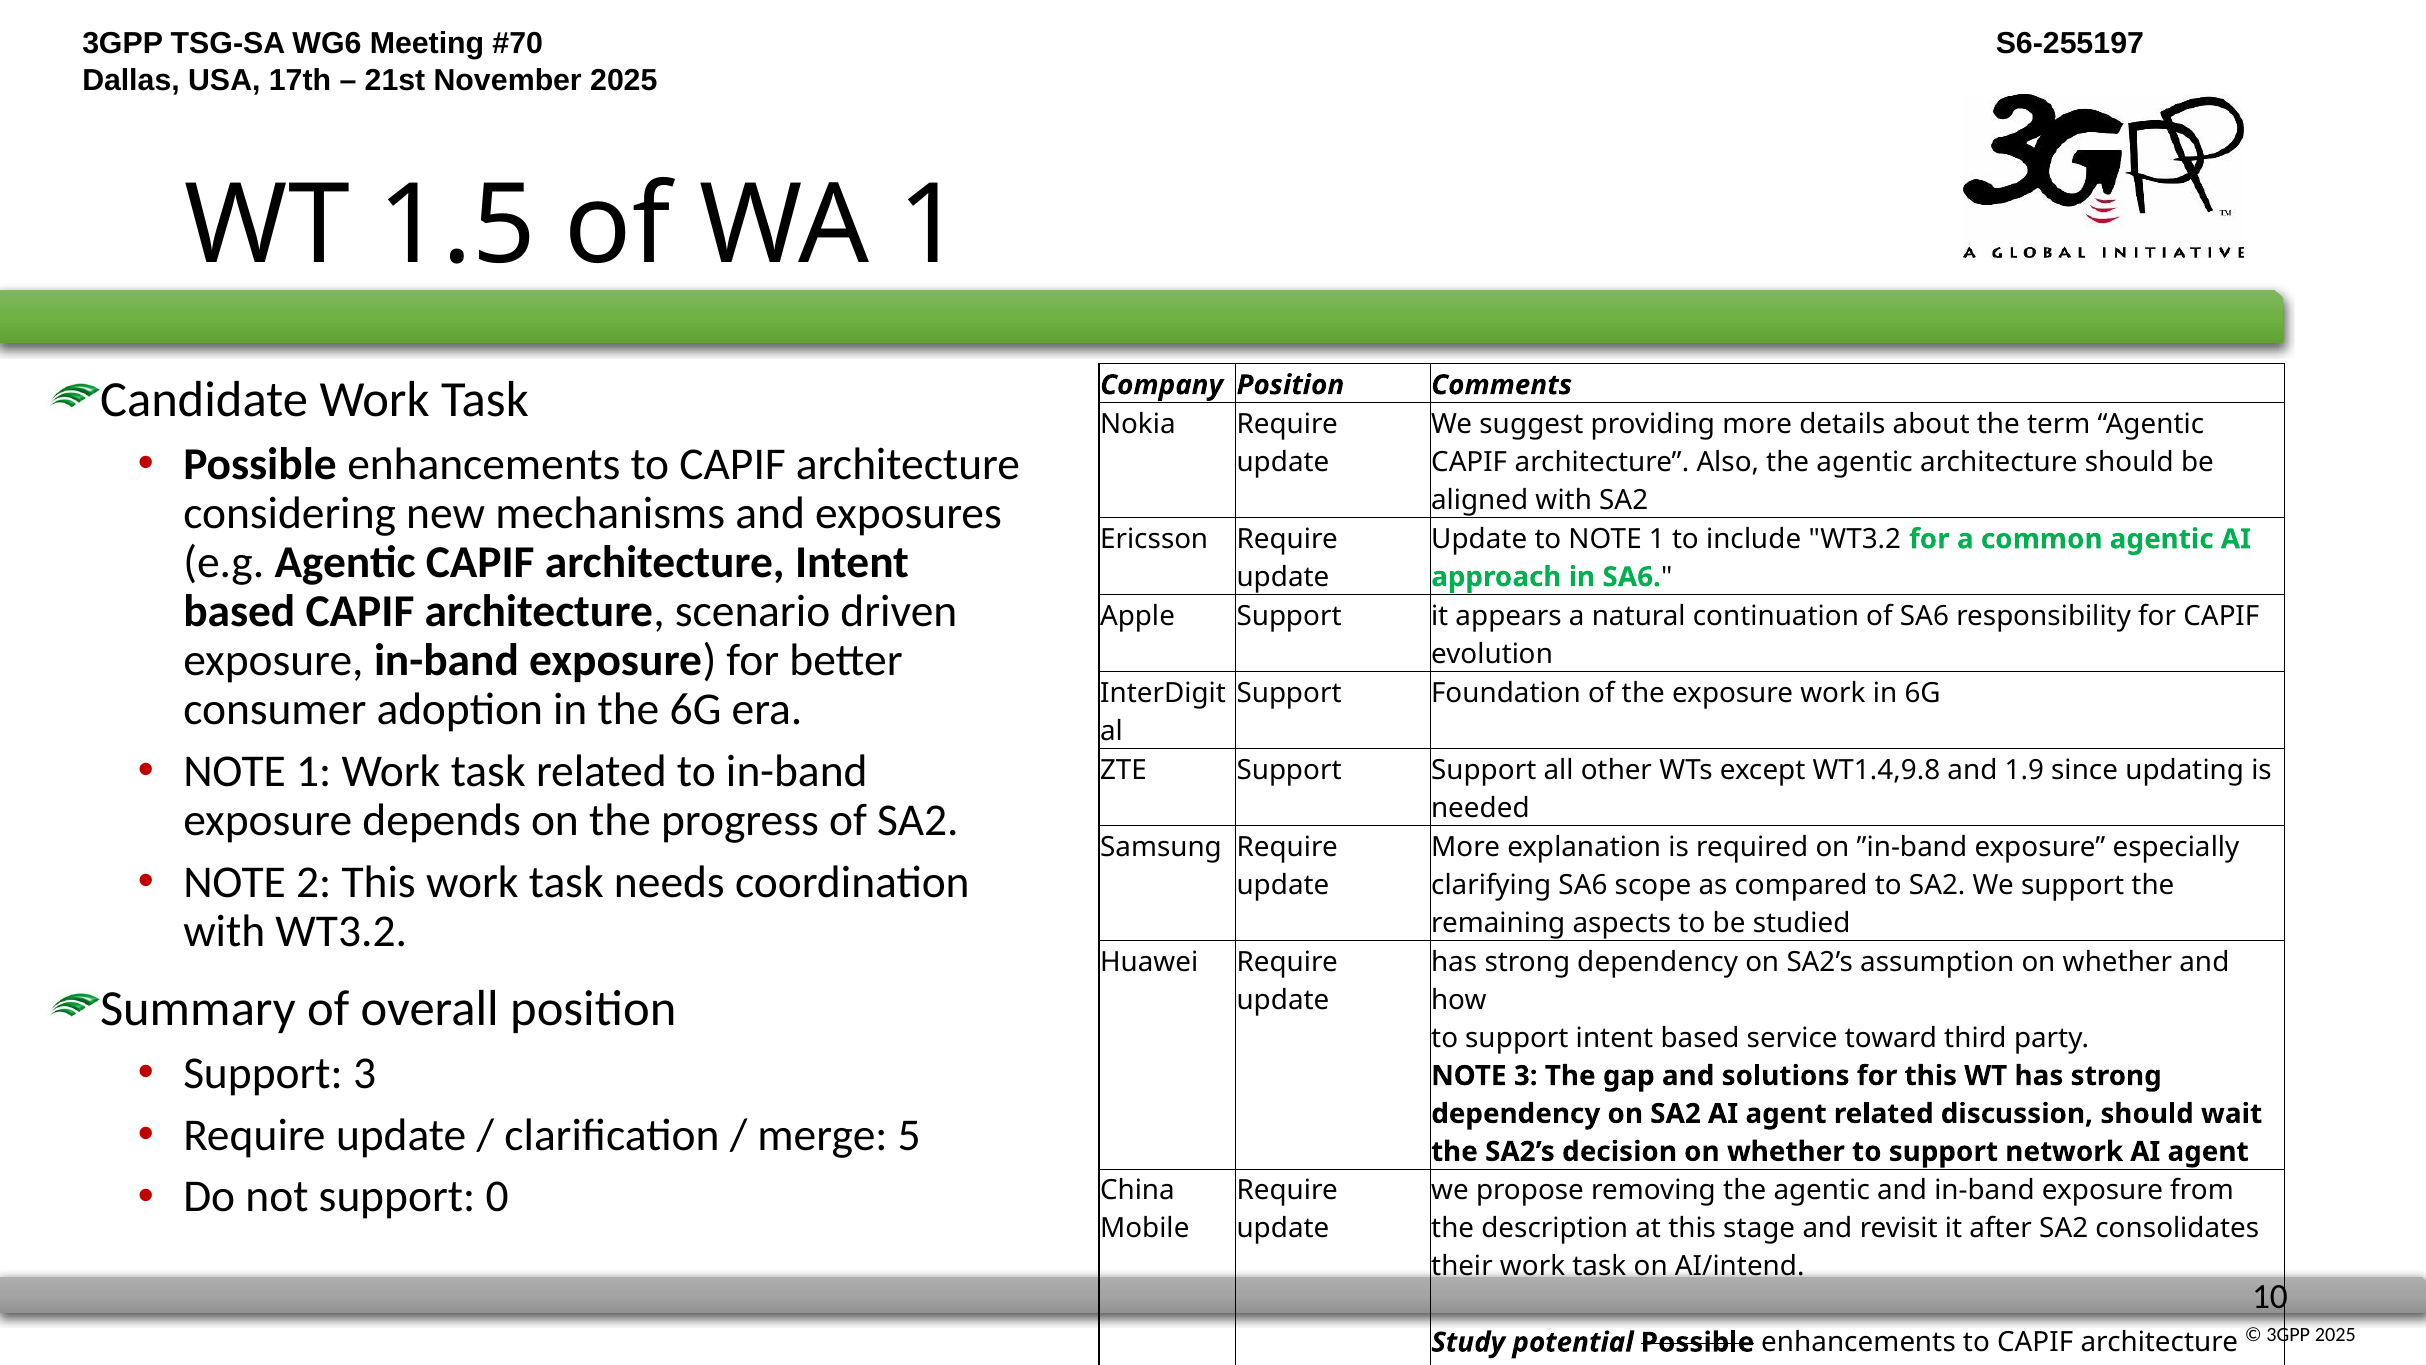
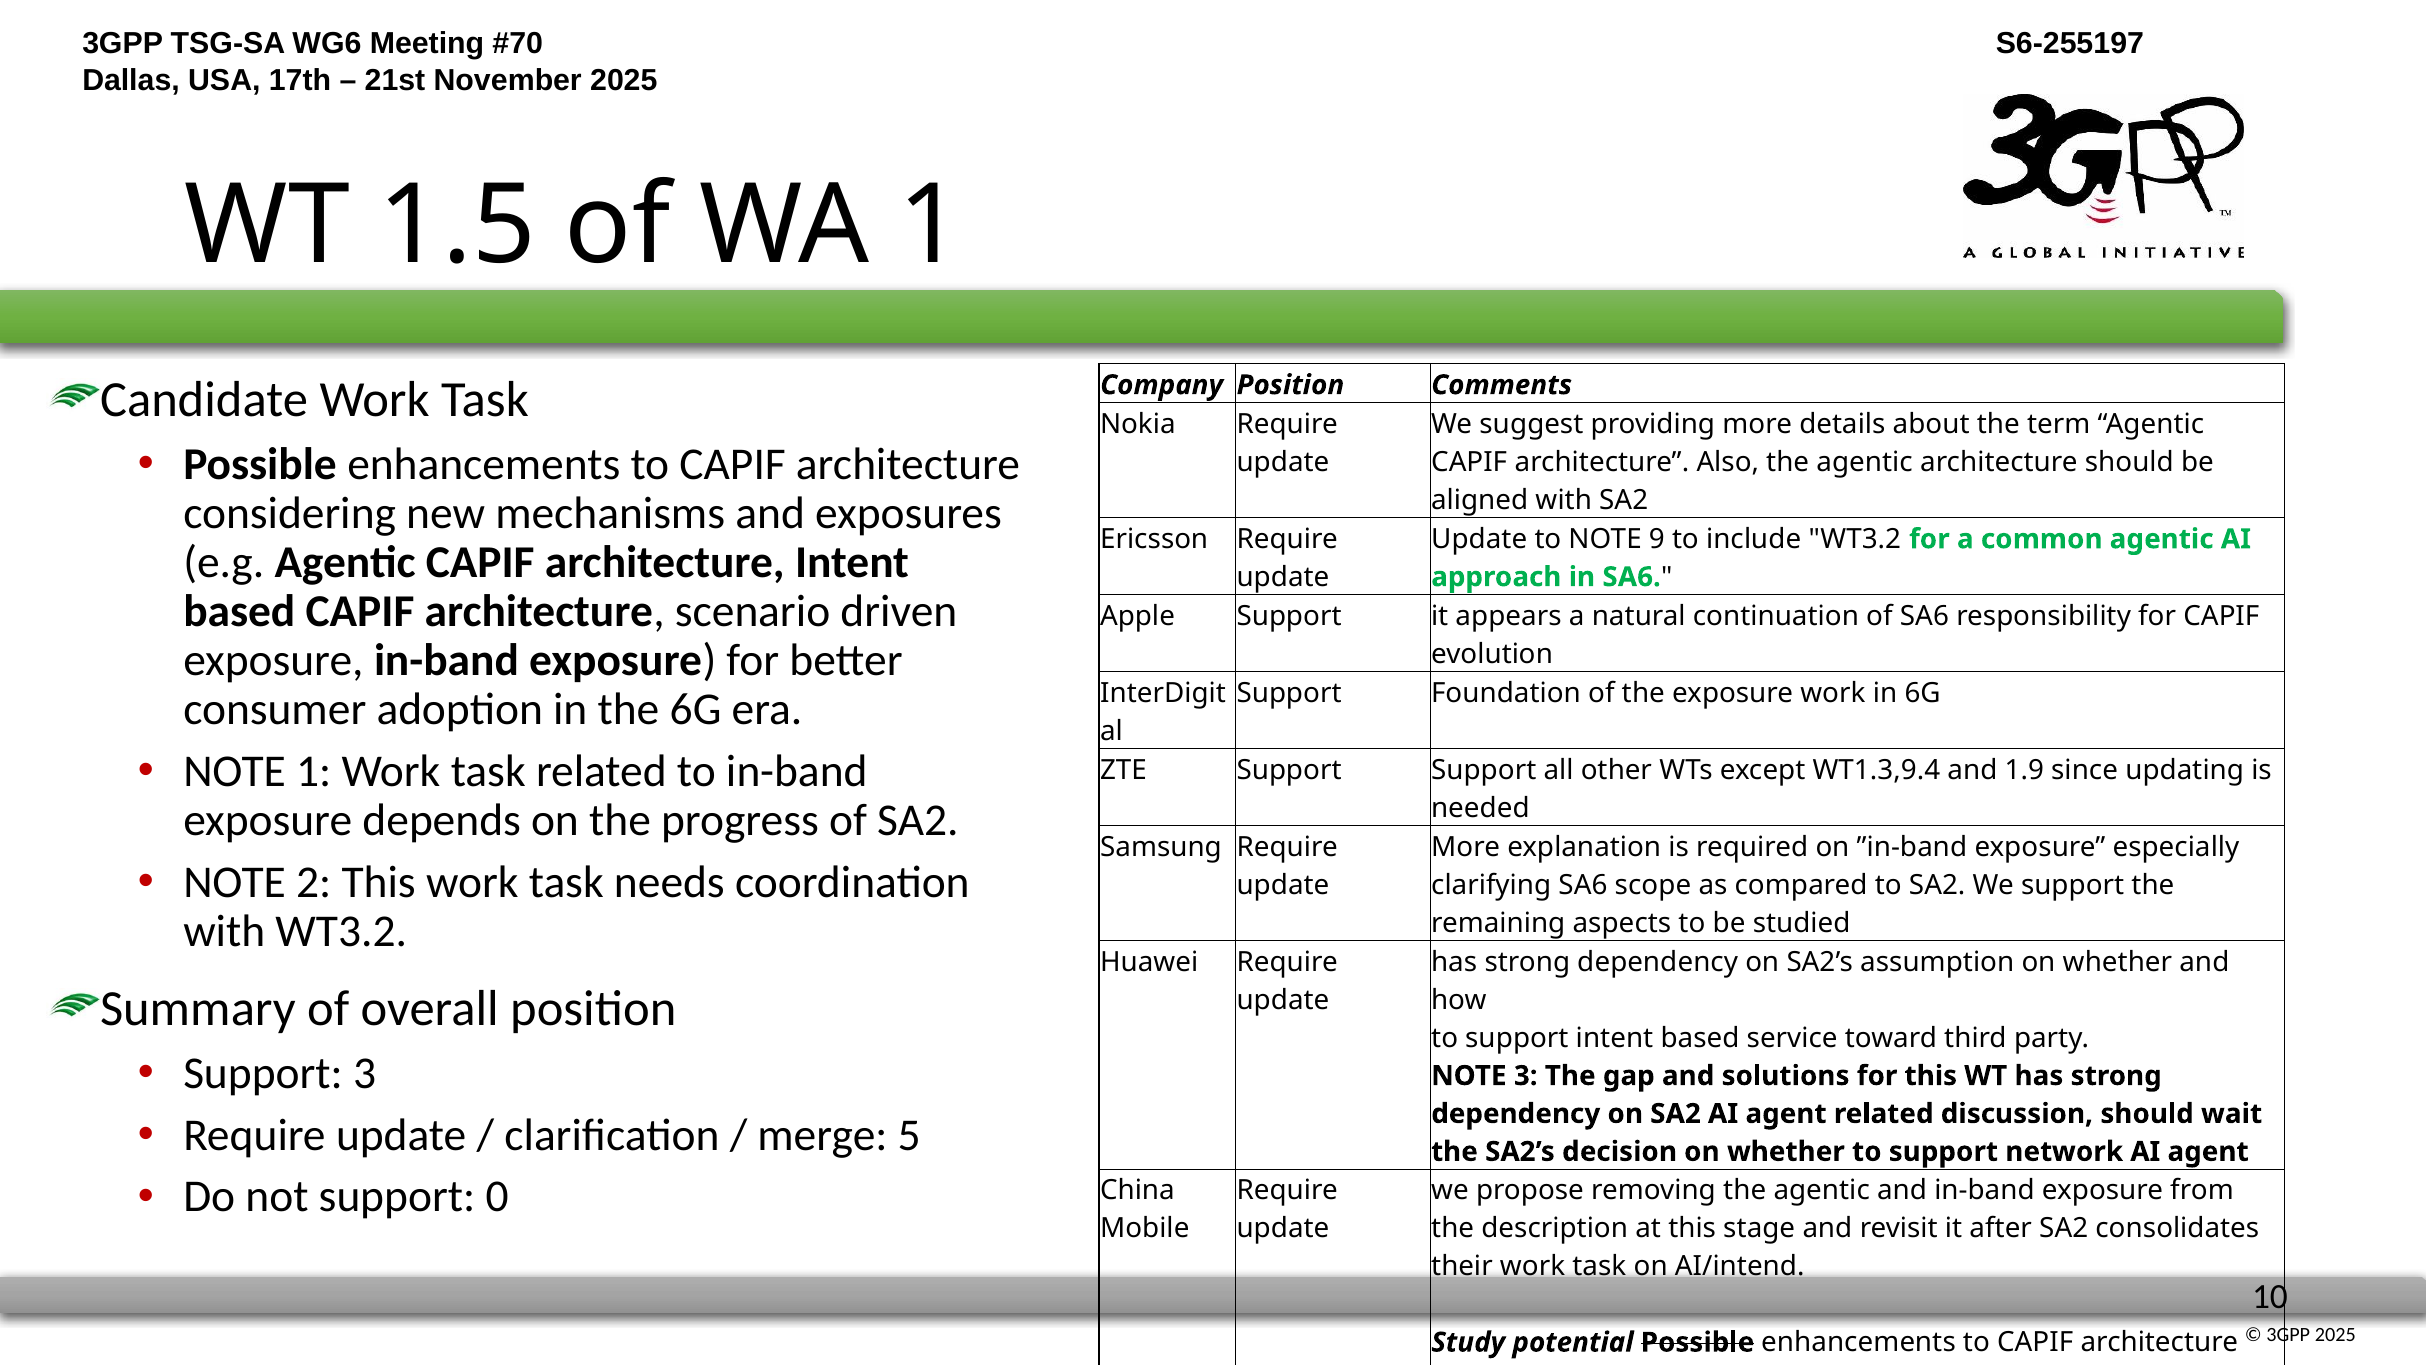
to NOTE 1: 1 -> 9 (1657, 539)
WT1.4,9.8: WT1.4,9.8 -> WT1.3,9.4 (1876, 770)
